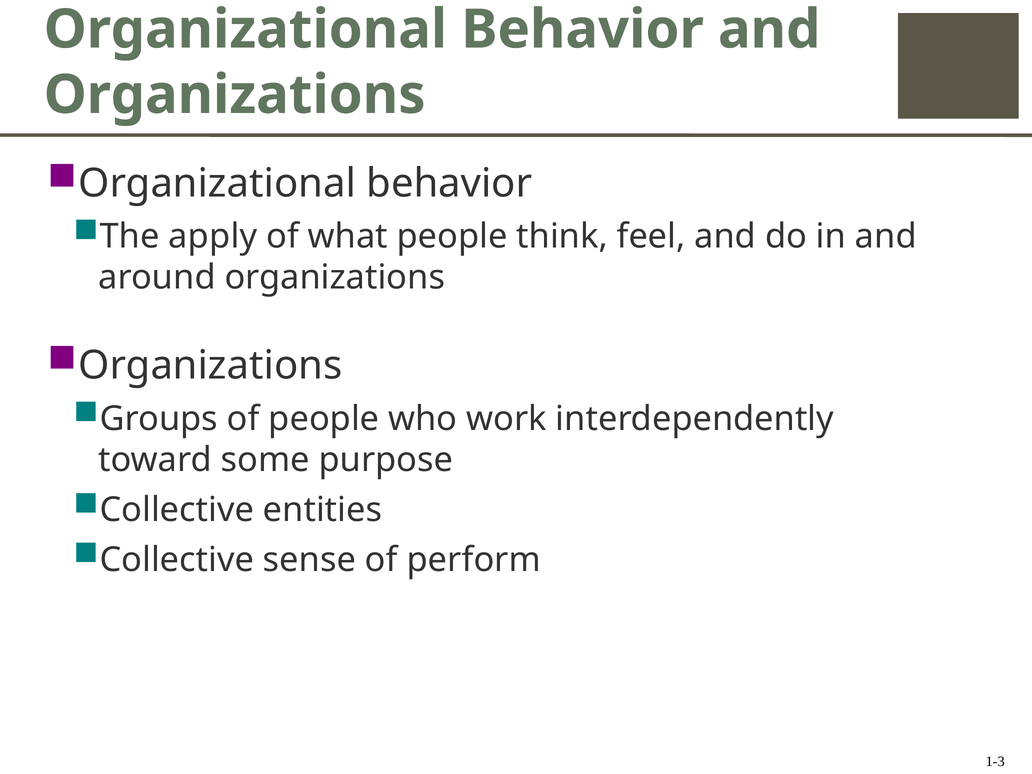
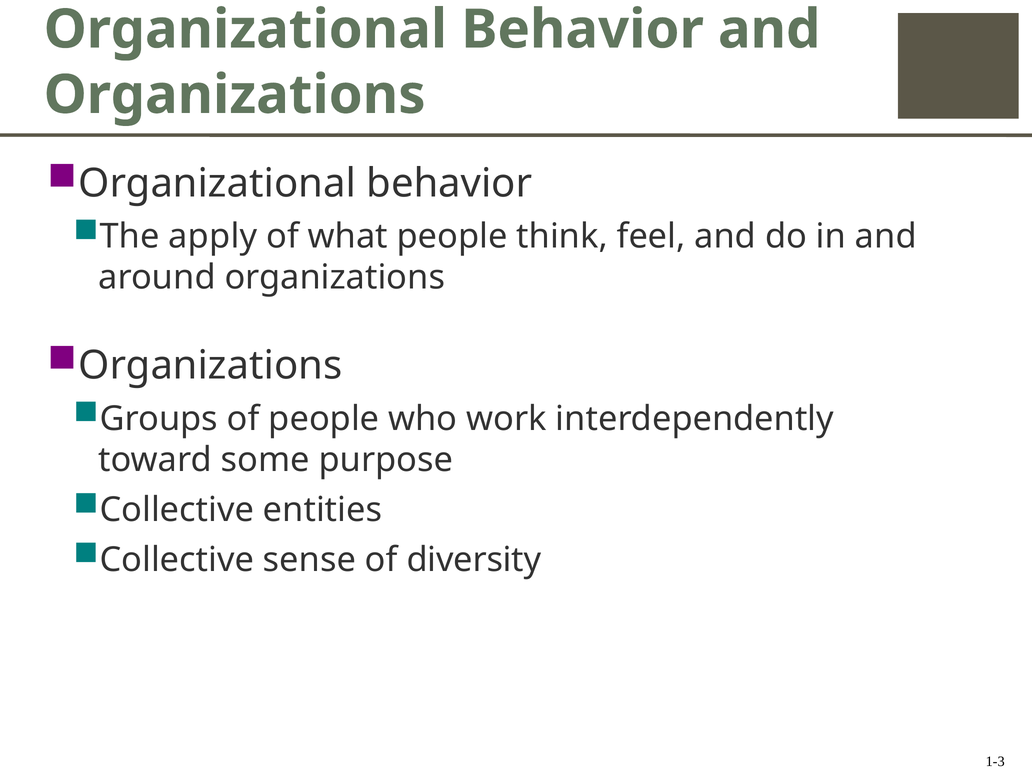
perform: perform -> diversity (474, 560)
